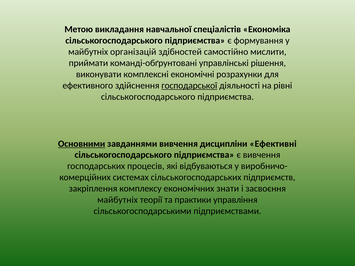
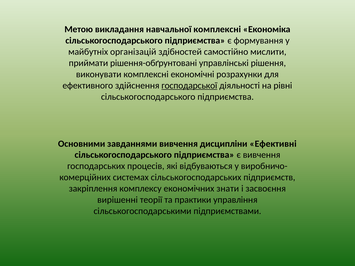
навчальної спеціалістів: спеціалістів -> комплексні (217, 29)
команді-обґрунтовані: команді-обґрунтовані -> рішення-обґрунтовані (154, 63)
Основними underline: present -> none (82, 144)
майбутніх: майбутніх -> вирішенні (118, 200)
